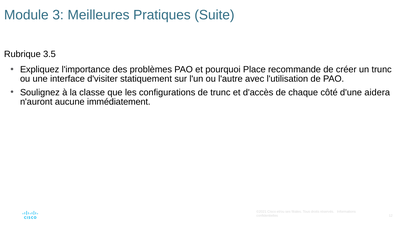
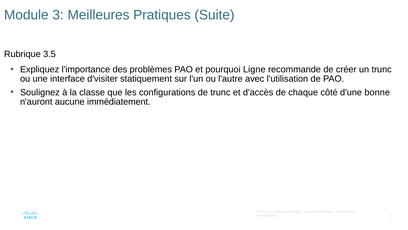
Place: Place -> Ligne (254, 69)
aidera: aidera -> bonne (377, 92)
